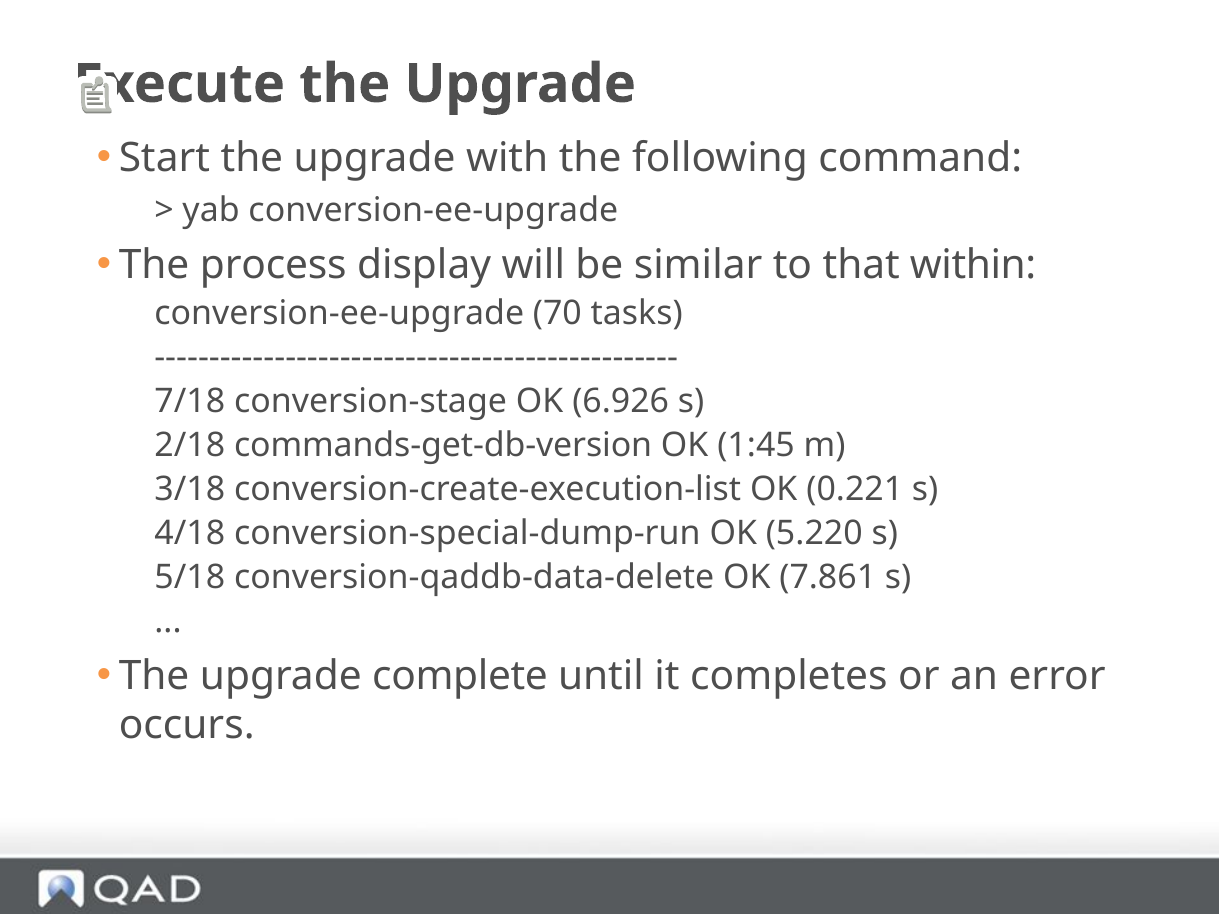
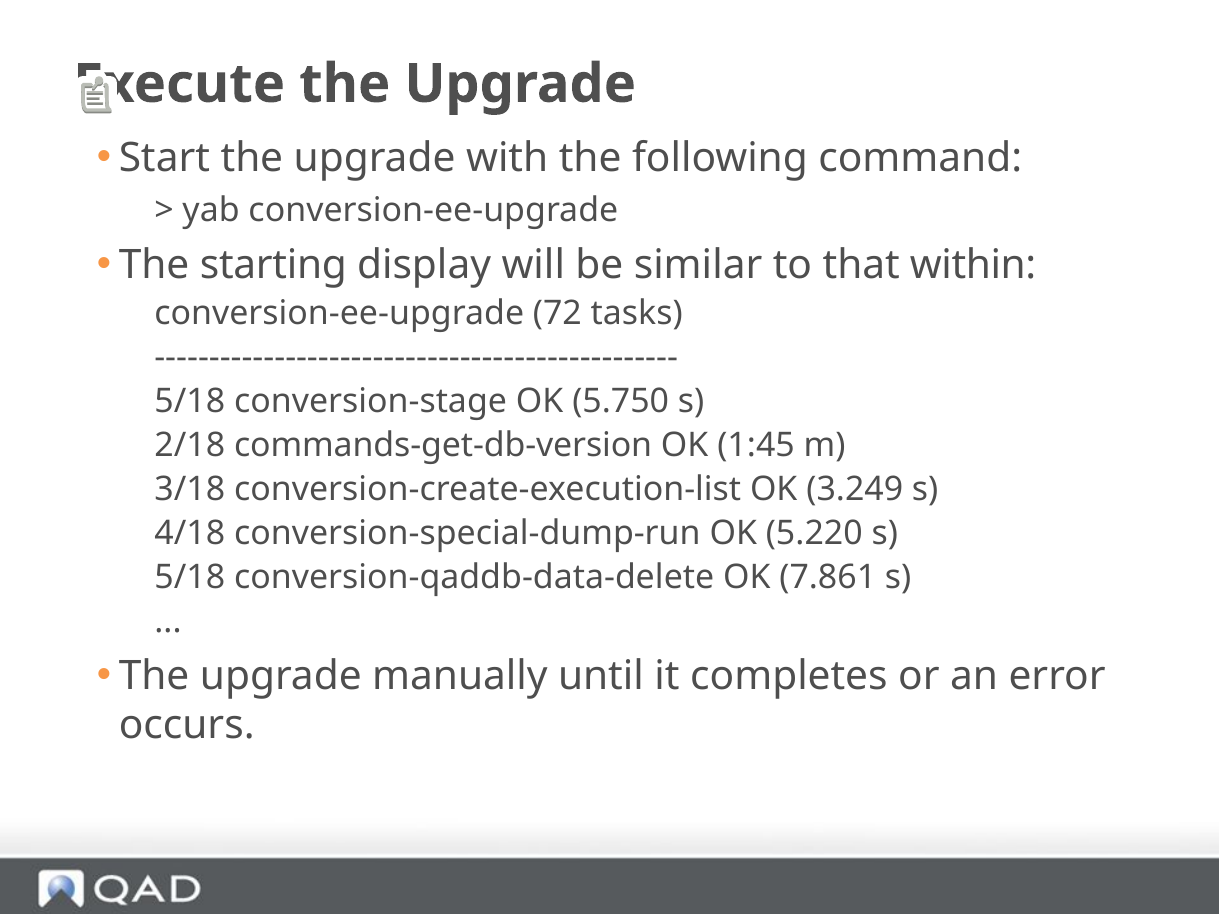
process: process -> starting (273, 265)
70: 70 -> 72 (557, 313)
7/18: 7/18 -> 5/18 (190, 401)
6.926: 6.926 -> 5.750 (621, 401)
0.221: 0.221 -> 3.249 (855, 489)
complete: complete -> manually (460, 676)
